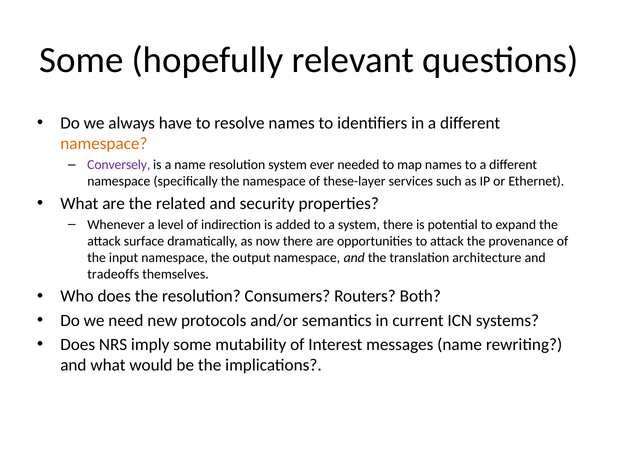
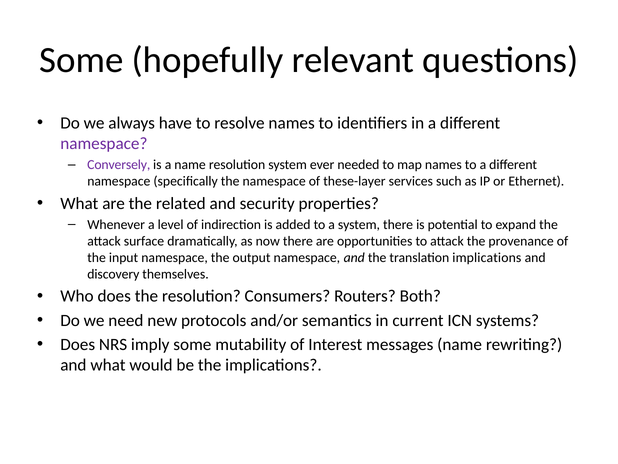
namespace colour: orange -> purple (104, 144)
translation architecture: architecture -> implications (487, 257)
tradeoffs: tradeoffs -> discovery (113, 274)
